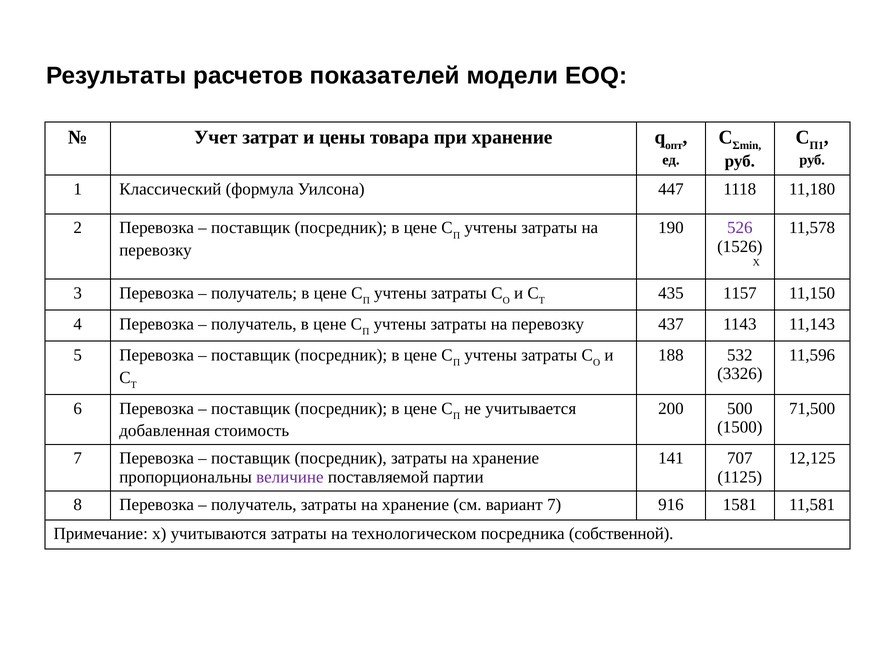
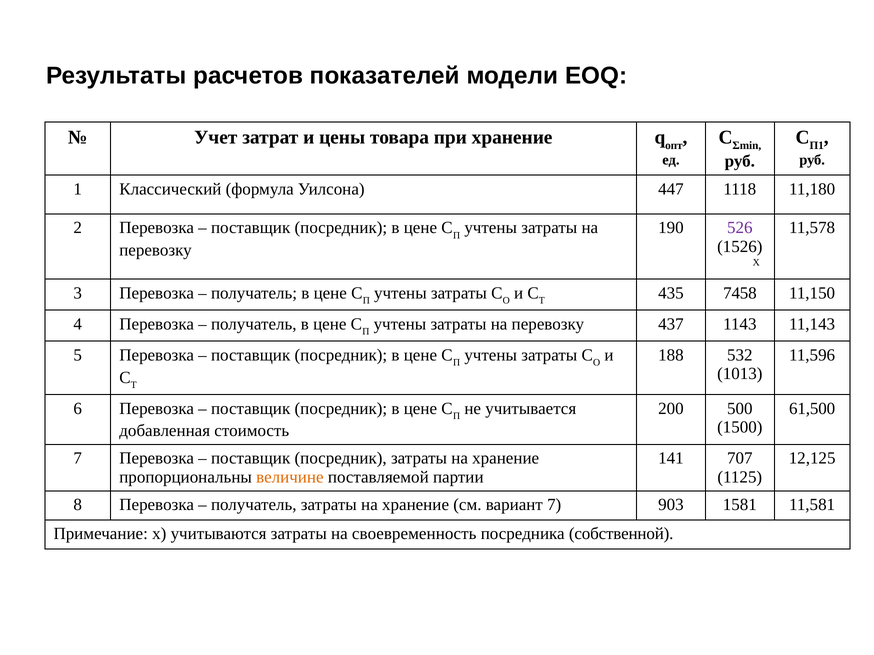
1157: 1157 -> 7458 (740, 293)
3326: 3326 -> 1013 (740, 374)
71,500: 71,500 -> 61,500 (812, 409)
величине colour: purple -> orange (290, 477)
916: 916 -> 903 (671, 505)
технологическом: технологическом -> своевременность (414, 534)
